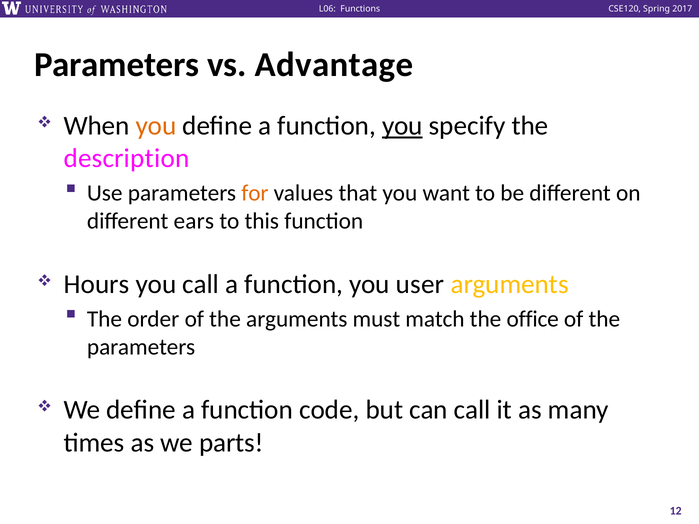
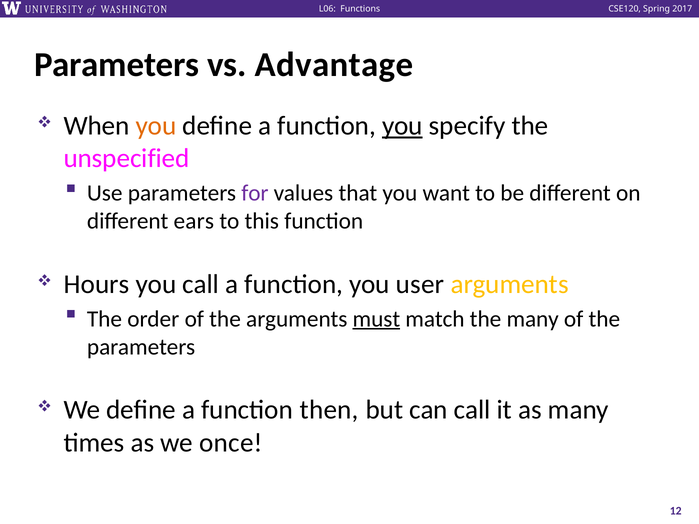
description: description -> unspecified (127, 158)
for colour: orange -> purple (255, 193)
must underline: none -> present (376, 319)
the office: office -> many (533, 319)
code: code -> then (329, 410)
parts: parts -> once (231, 443)
